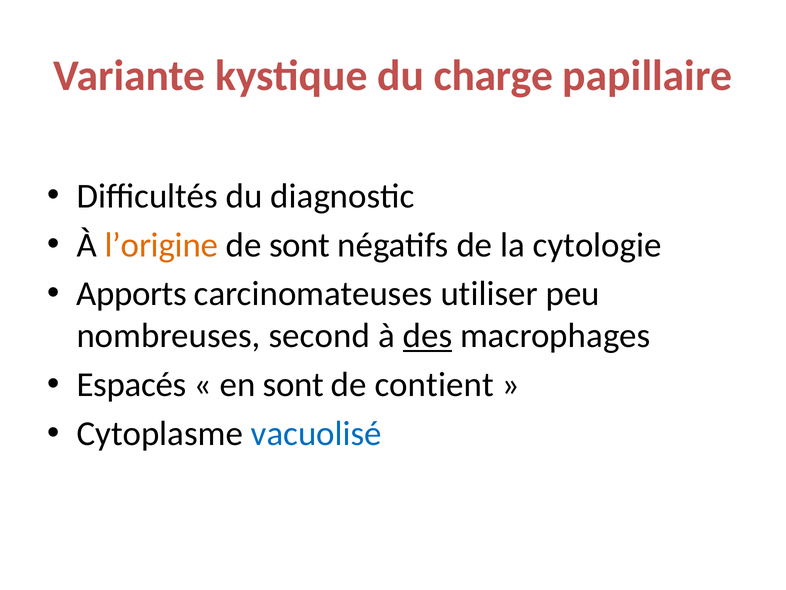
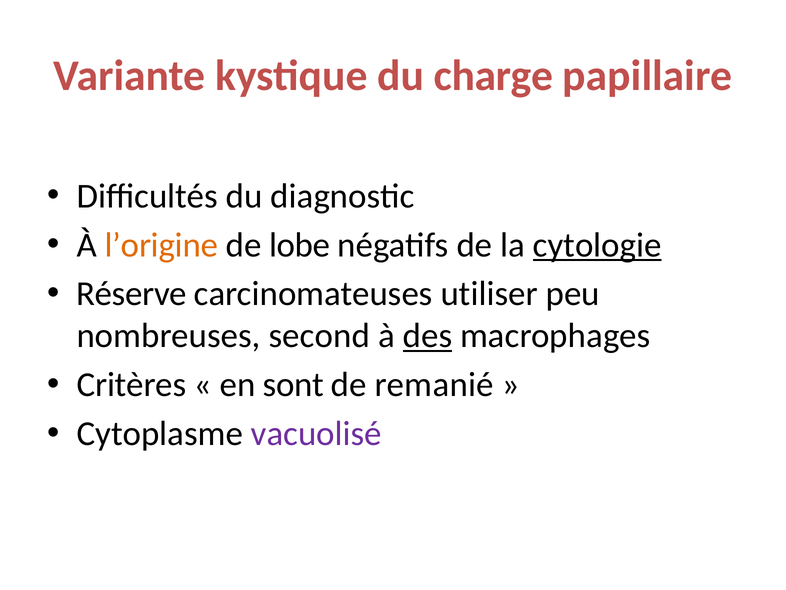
de sont: sont -> lobe (300, 245)
cytologie underline: none -> present (597, 245)
Apports: Apports -> Réserve (132, 294)
Espacés: Espacés -> Critères (131, 385)
contient: contient -> remanié (434, 385)
vacuolisé colour: blue -> purple (316, 433)
